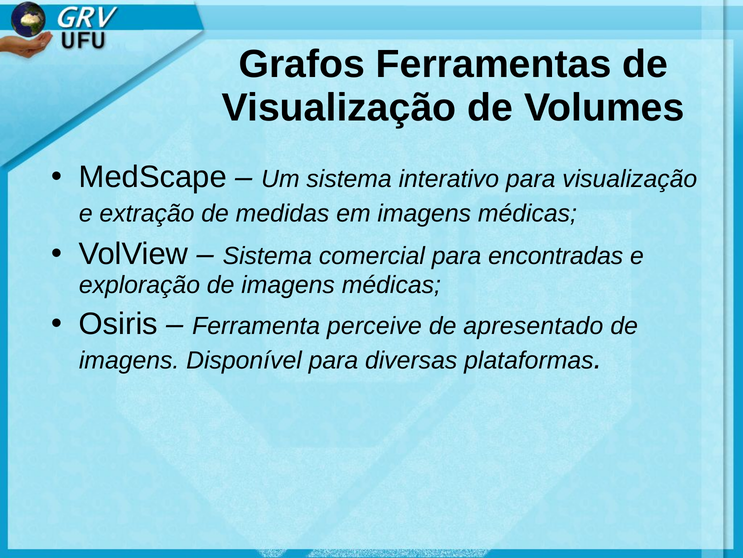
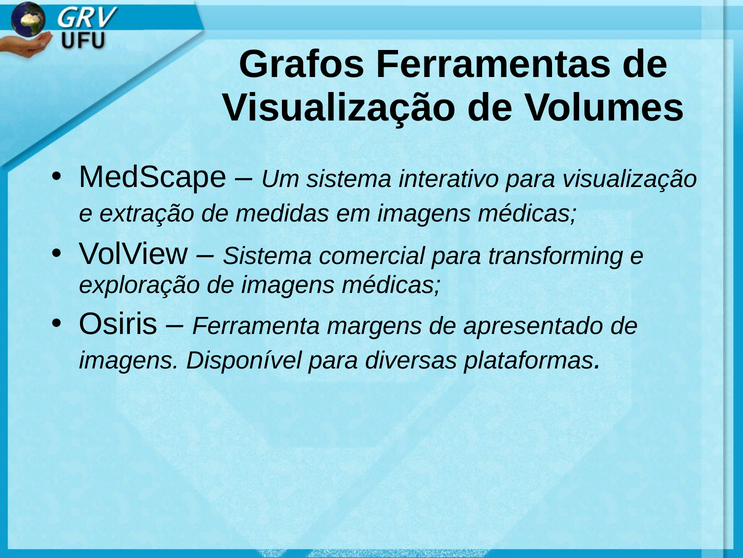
encontradas: encontradas -> transforming (556, 256)
perceive: perceive -> margens (375, 326)
